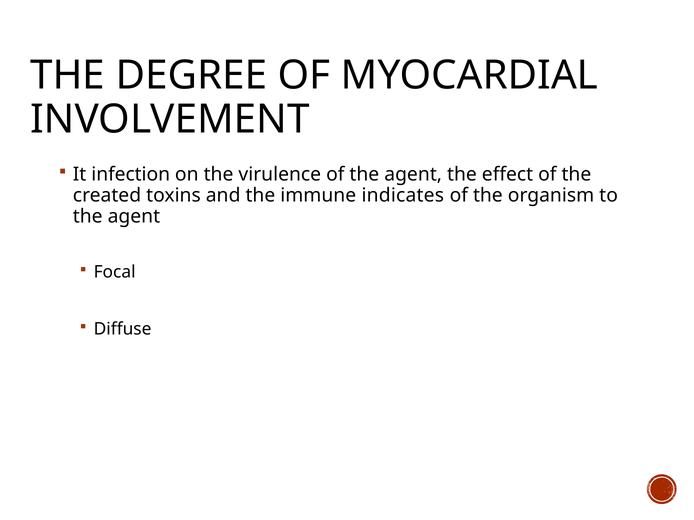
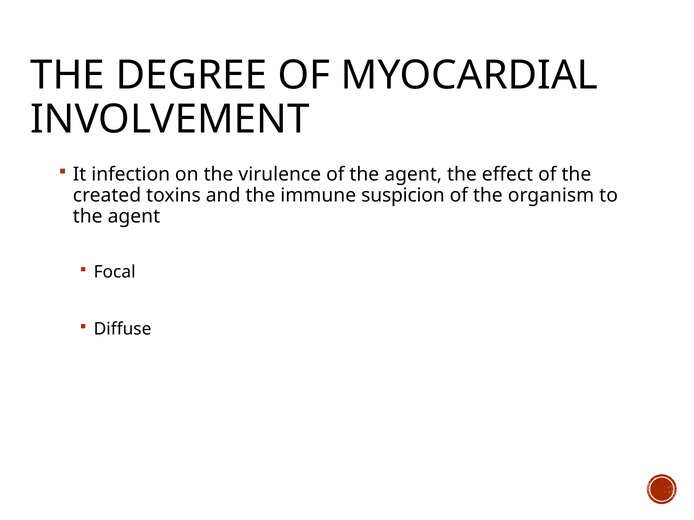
indicates: indicates -> suspicion (403, 196)
